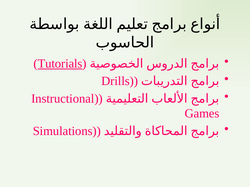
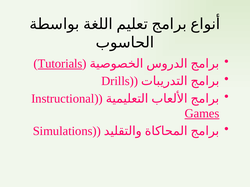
Games underline: none -> present (202, 114)
